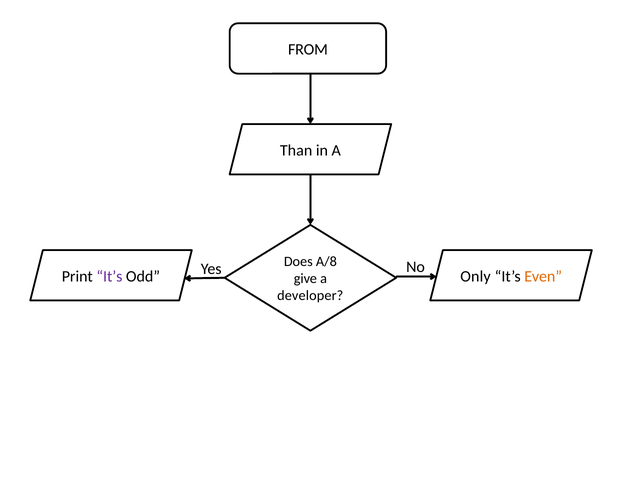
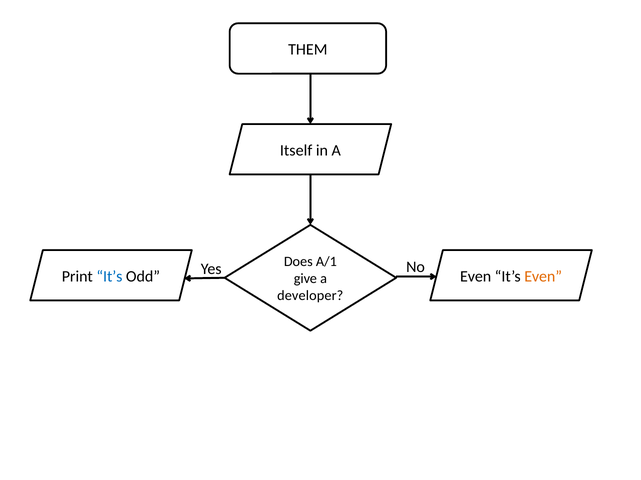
FROM: FROM -> THEM (308, 50)
Than: Than -> Itself (296, 151)
A/8: A/8 -> A/1 (326, 262)
It’s colour: purple -> blue (109, 277)
Odd Only: Only -> Even (476, 277)
